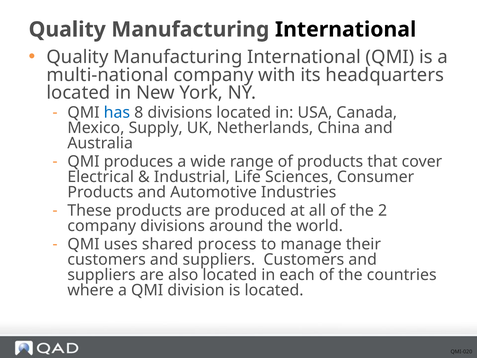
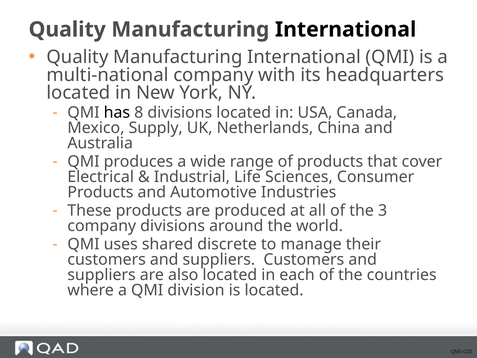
has colour: blue -> black (117, 112)
2: 2 -> 3 (383, 210)
process: process -> discrete (227, 244)
